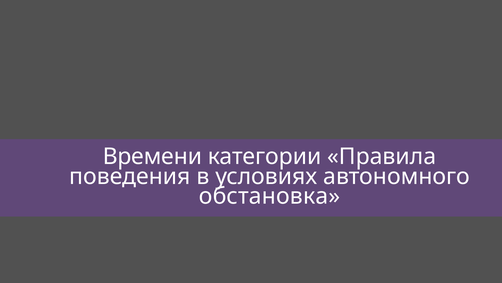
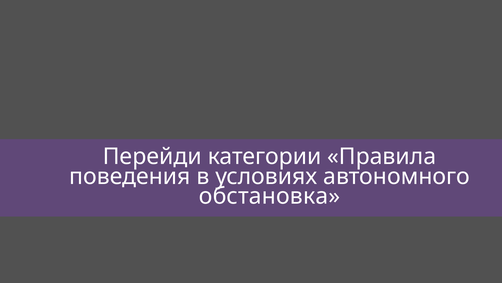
Времени: Времени -> Перейди (152, 156)
